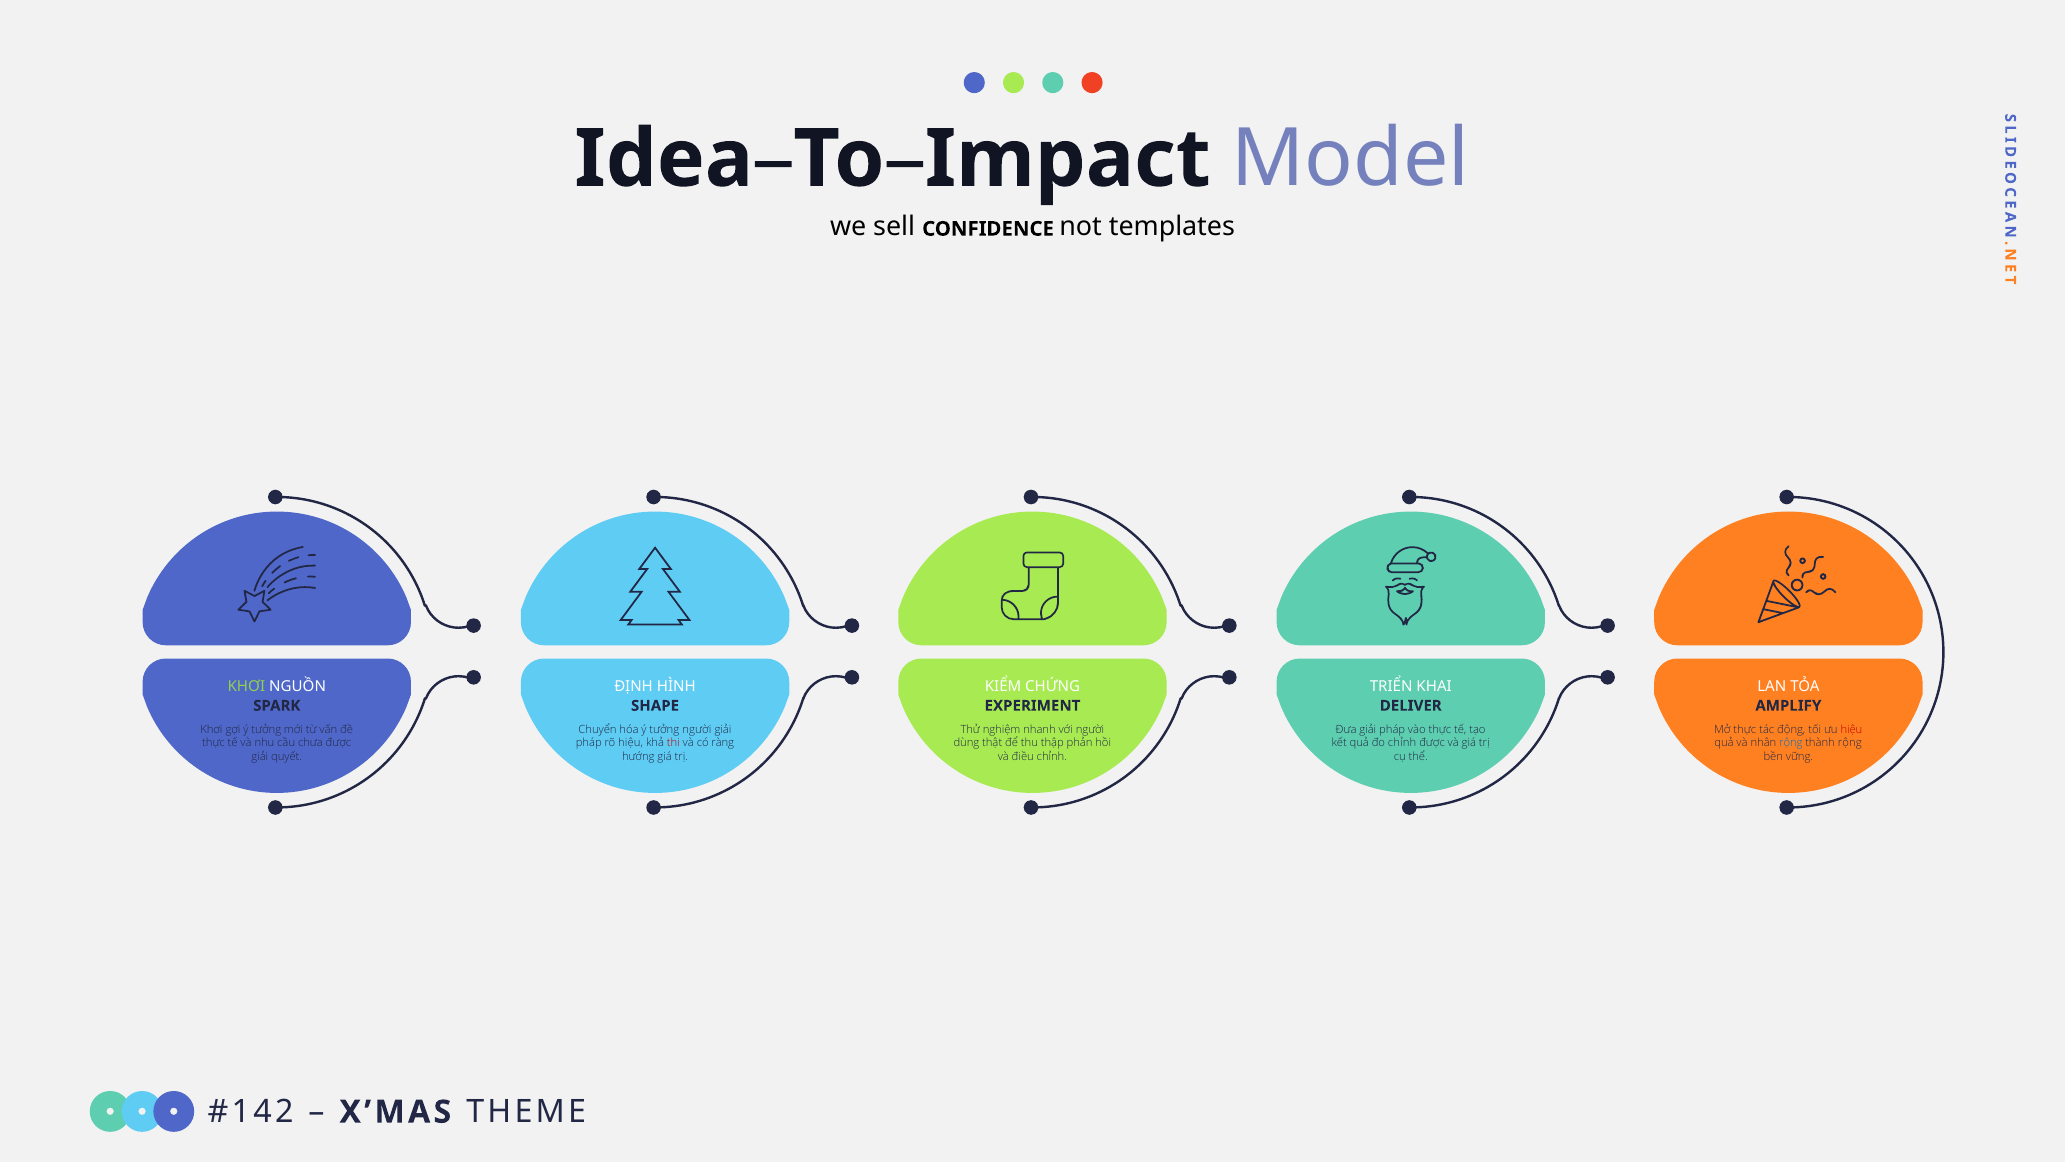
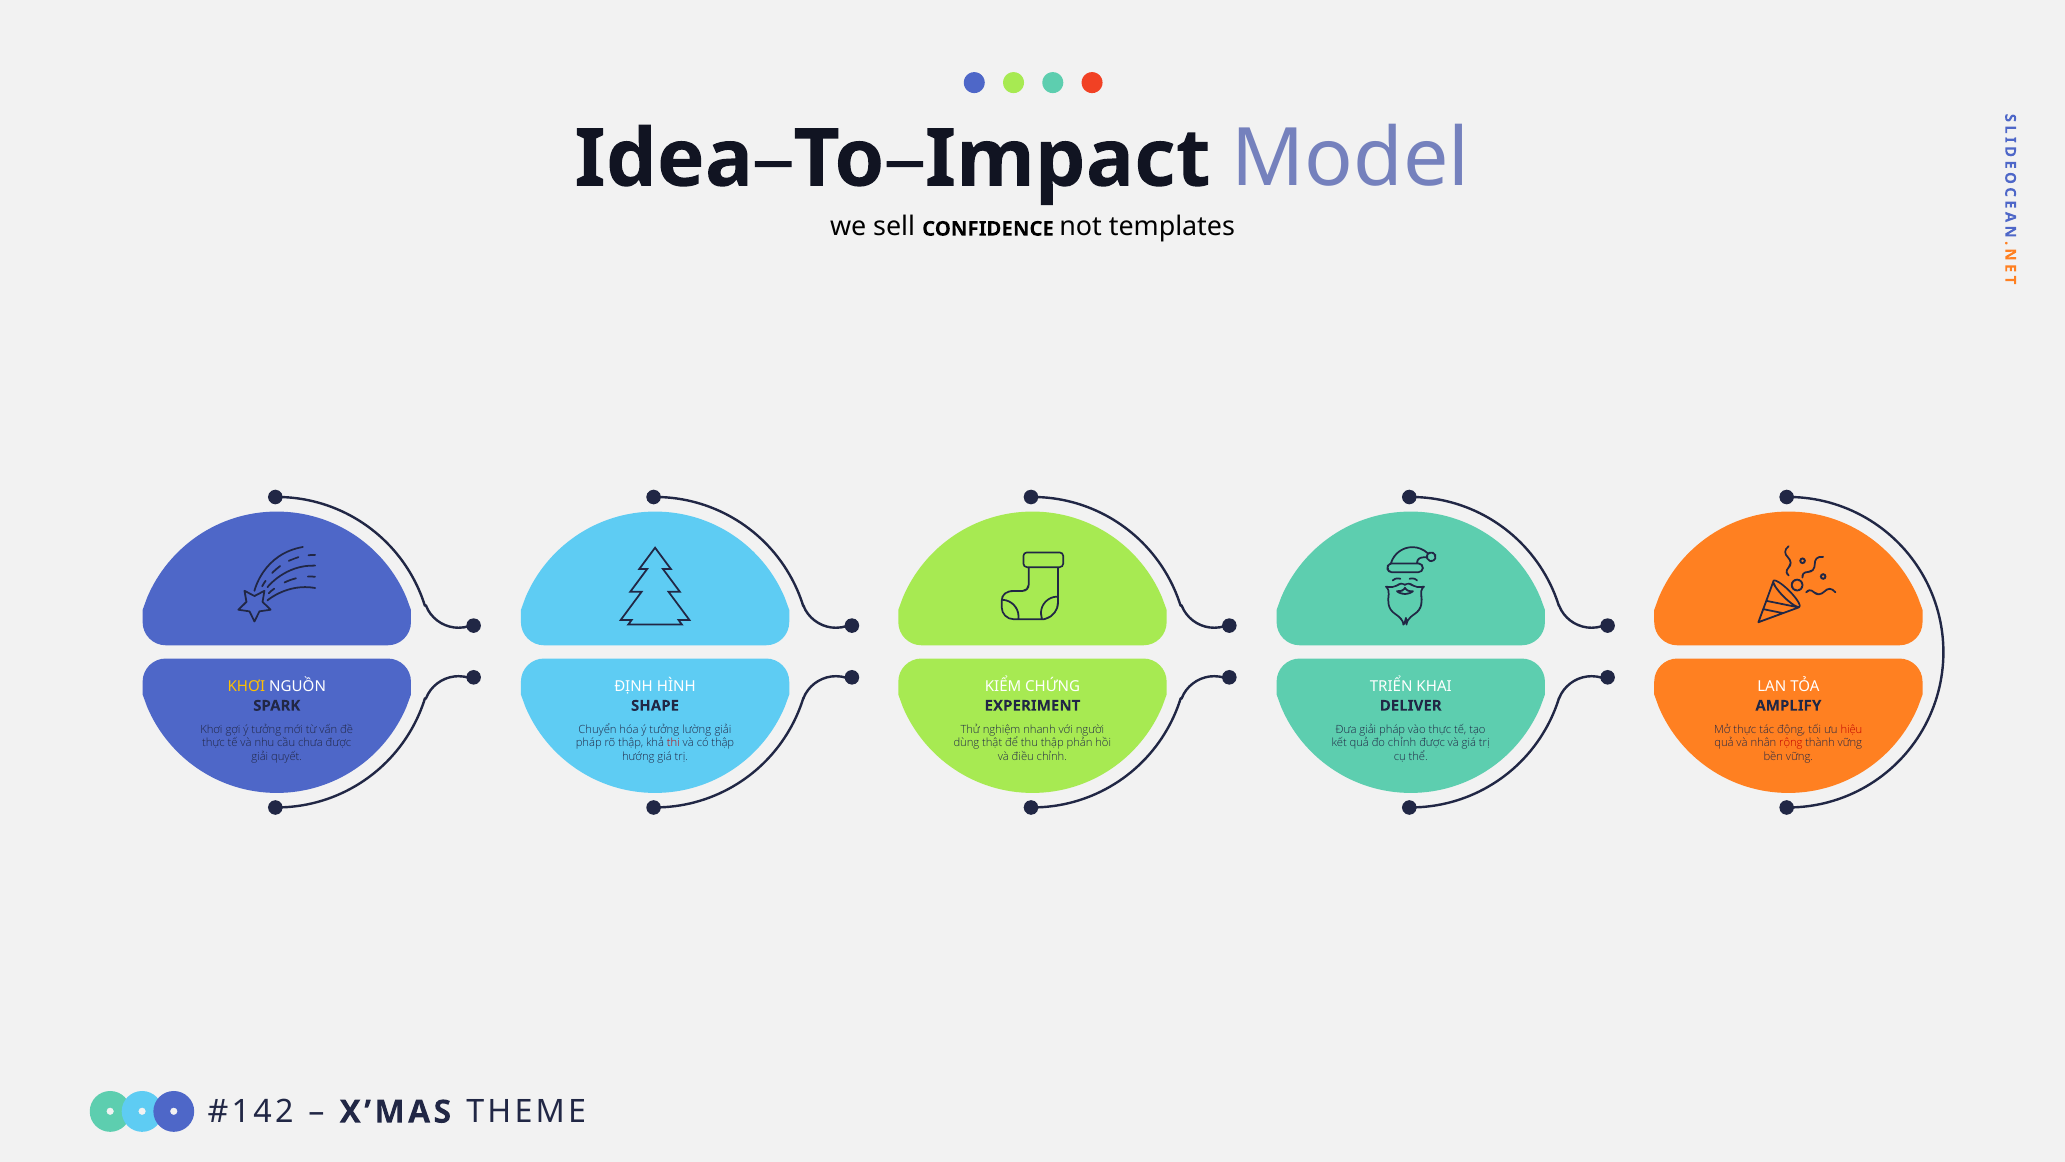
KHƠI colour: light green -> yellow (246, 686)
tưởng người: người -> lường (697, 729)
rõ hiệu: hiệu -> thập (631, 743)
có ràng: ràng -> thập (723, 743)
rộng colour: blue -> red (1791, 743)
thành rộng: rộng -> vững (1850, 743)
